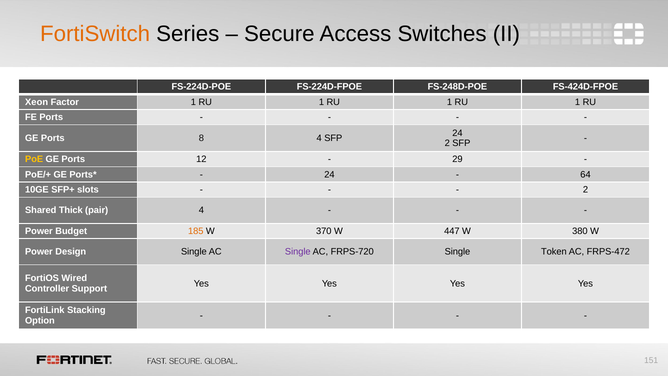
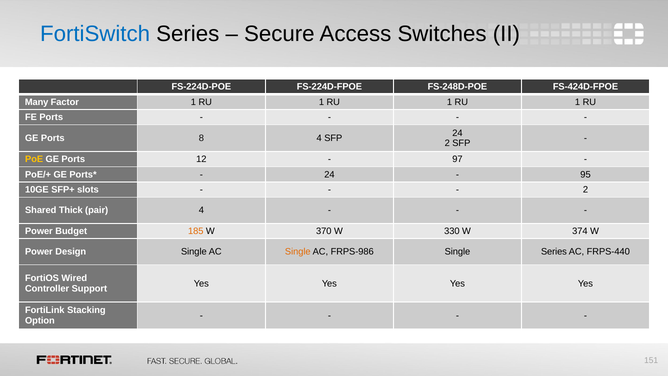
FortiSwitch colour: orange -> blue (95, 34)
Xeon: Xeon -> Many (37, 102)
29: 29 -> 97 (457, 159)
64: 64 -> 95 (586, 174)
447: 447 -> 330 (452, 231)
380: 380 -> 374 (580, 231)
Single colour: purple -> orange (298, 252)
FRPS-720: FRPS-720 -> FRPS-986 (352, 252)
Single Token: Token -> Series (554, 252)
FRPS-472: FRPS-472 -> FRPS-440 (608, 252)
